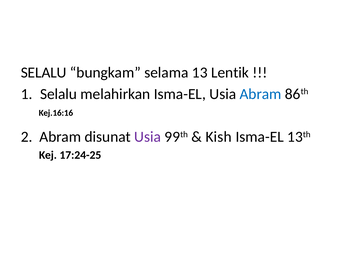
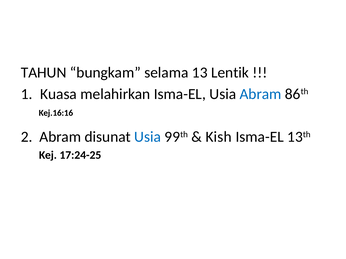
SELALU: SELALU -> TAHUN (44, 73)
Selalu: Selalu -> Kuasa (59, 94)
Usia colour: purple -> blue (148, 137)
